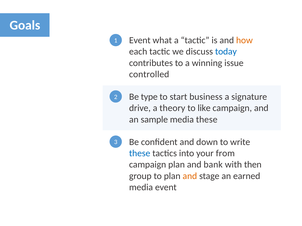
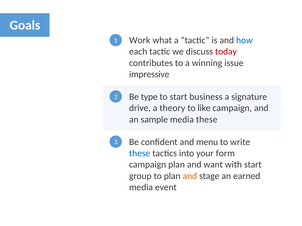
1 Event: Event -> Work (140, 40)
how colour: orange -> blue (244, 40)
today colour: blue -> red (226, 52)
controlled: controlled -> impressive (149, 74)
down: down -> menu (207, 142)
from: from -> form (225, 154)
bank: bank -> want (213, 165)
with then: then -> start (253, 165)
